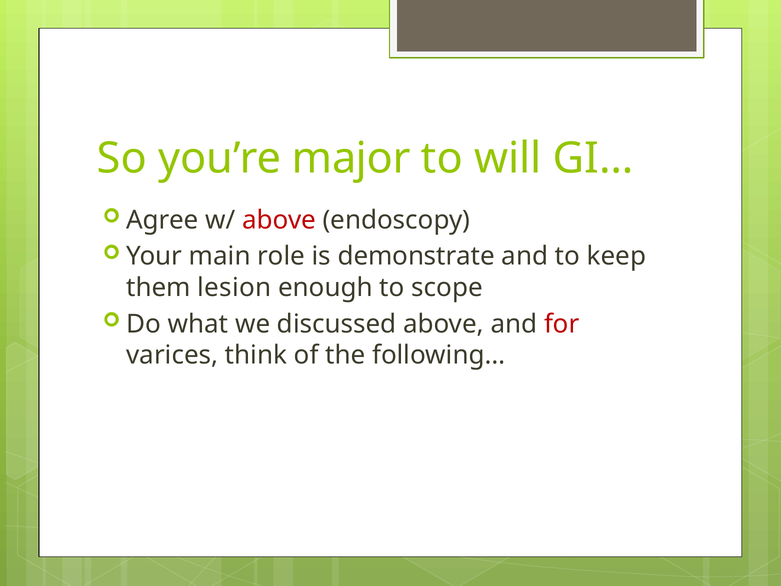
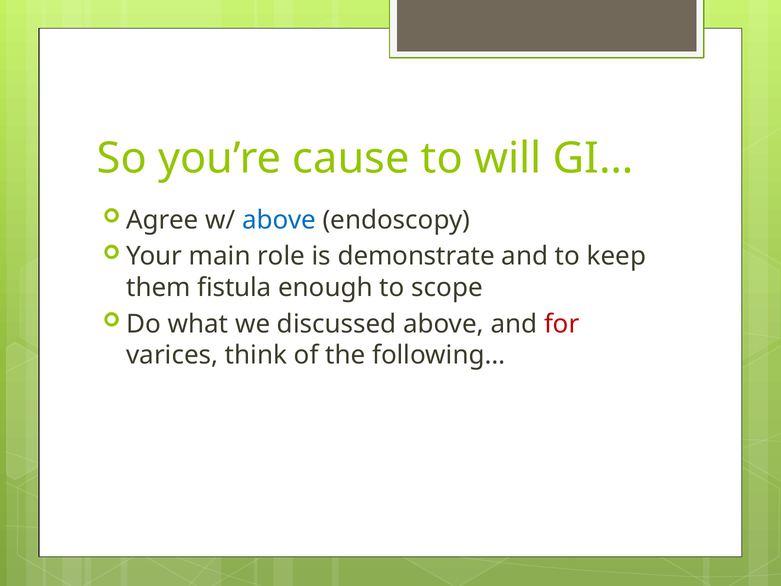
major: major -> cause (351, 158)
above colour: red -> blue (279, 220)
lesion: lesion -> fistula (234, 288)
